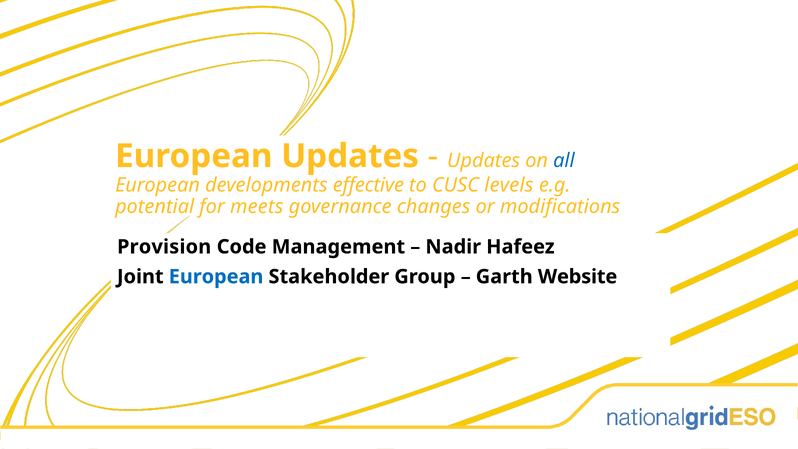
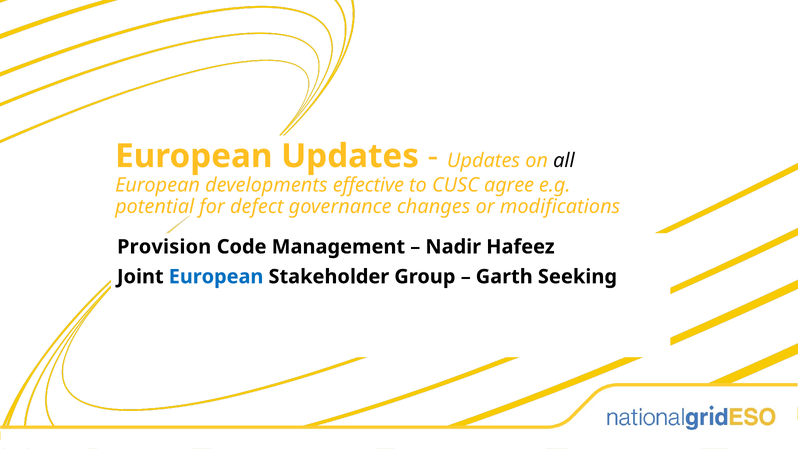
all colour: blue -> black (564, 160)
levels: levels -> agree (509, 185)
meets: meets -> defect (257, 206)
Website: Website -> Seeking (577, 277)
